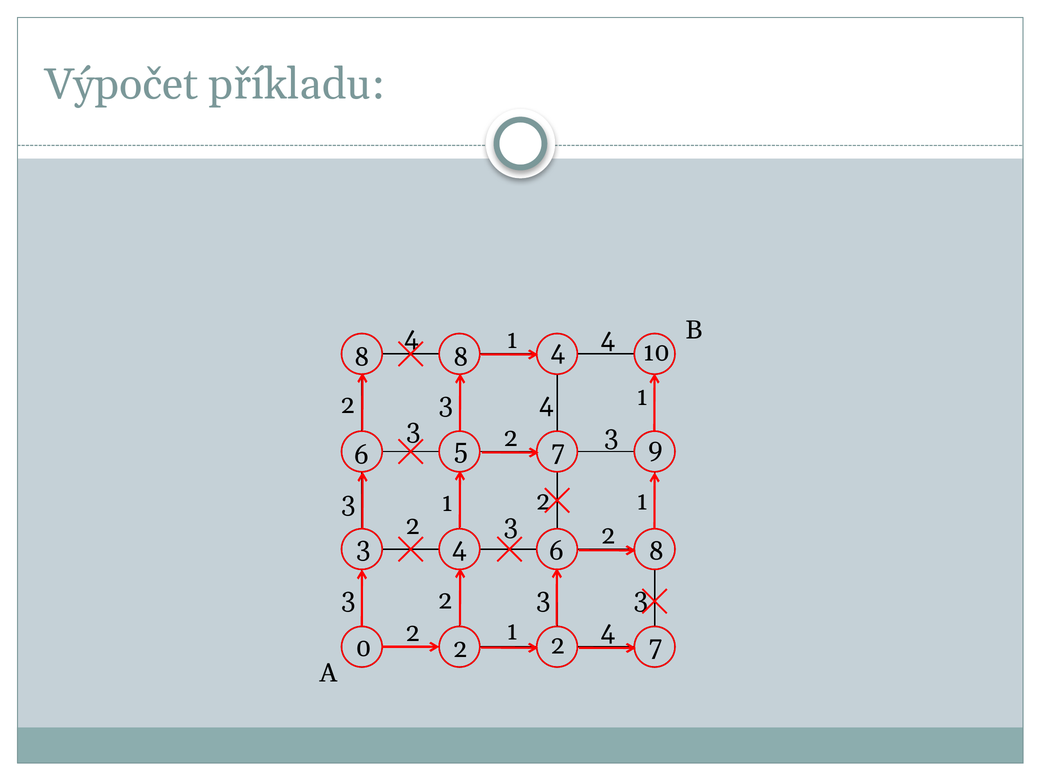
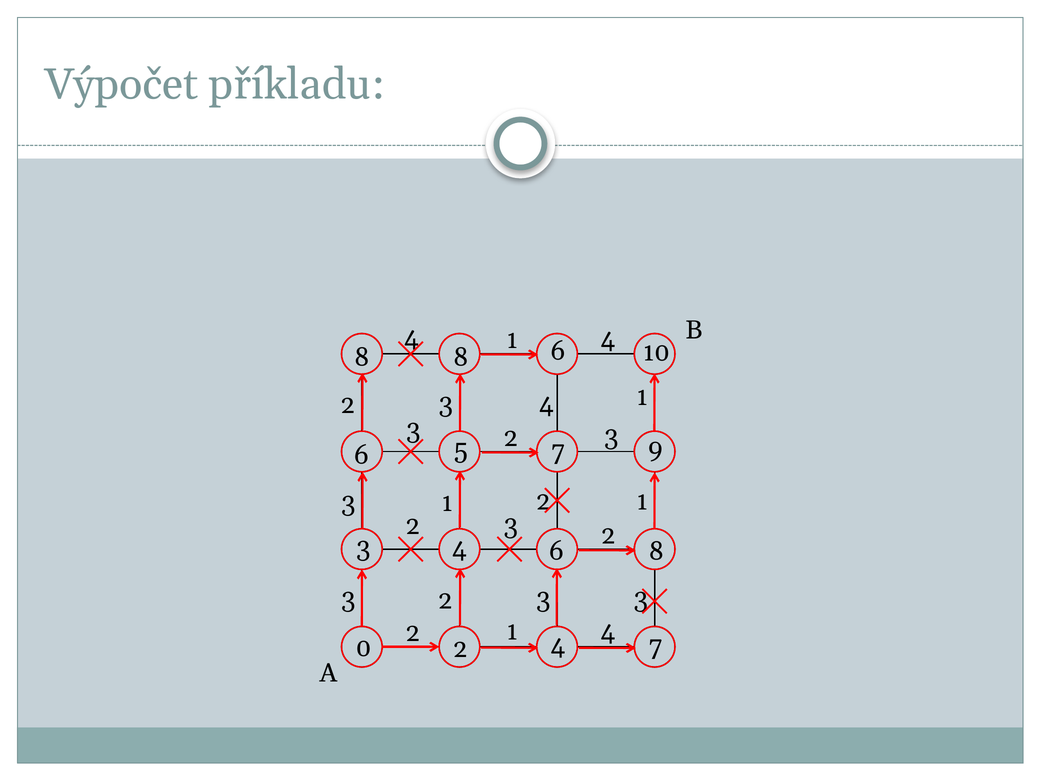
4: 4 -> 6 (558, 351)
2: 2 -> 4 (558, 645)
